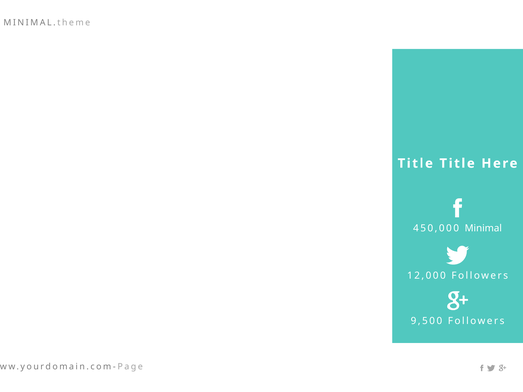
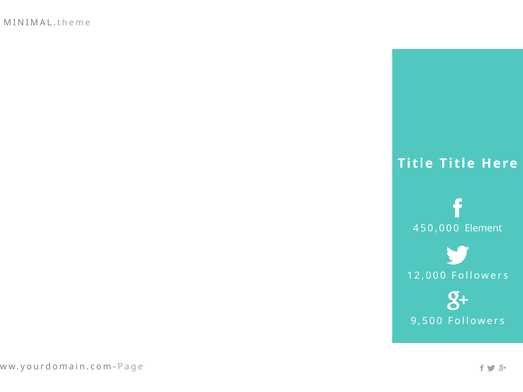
Minimal: Minimal -> Element (483, 229)
